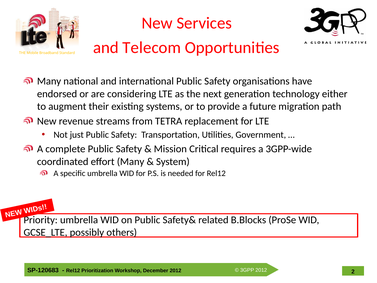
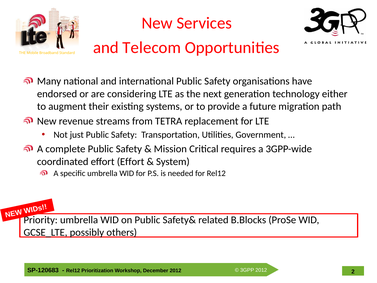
effort Many: Many -> Effort (131, 161)
